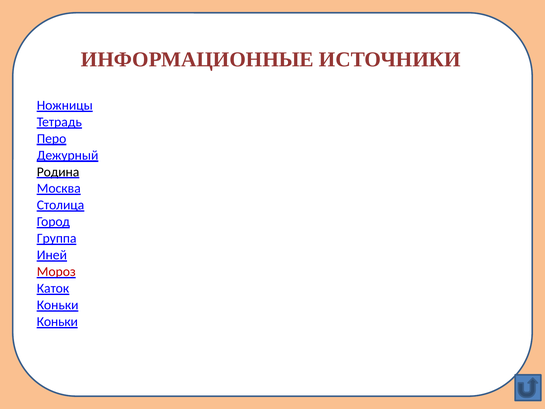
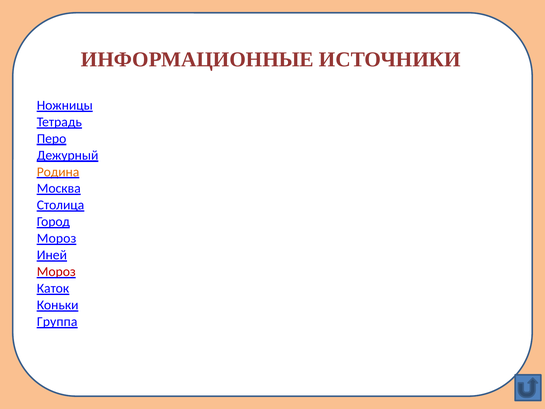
Родина colour: black -> orange (58, 172)
Группа: Группа -> Мороз (57, 238)
Коньки: Коньки -> Группа (57, 321)
